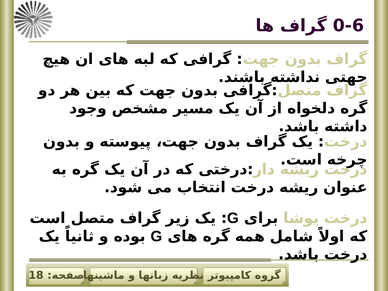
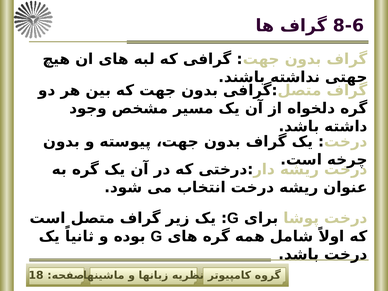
0-6: 0-6 -> 8-6 (349, 26)
